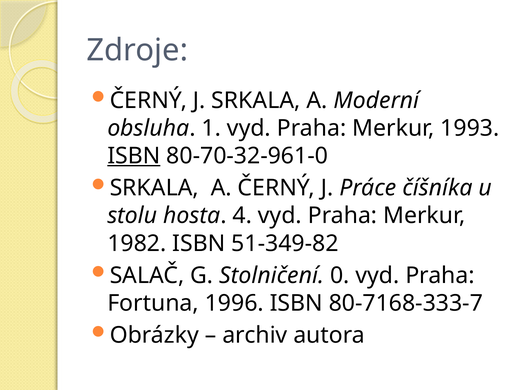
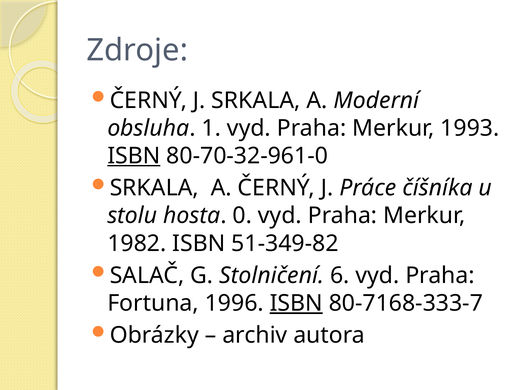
4: 4 -> 0 (242, 215)
0: 0 -> 6 (340, 275)
ISBN underline: none -> present (296, 303)
